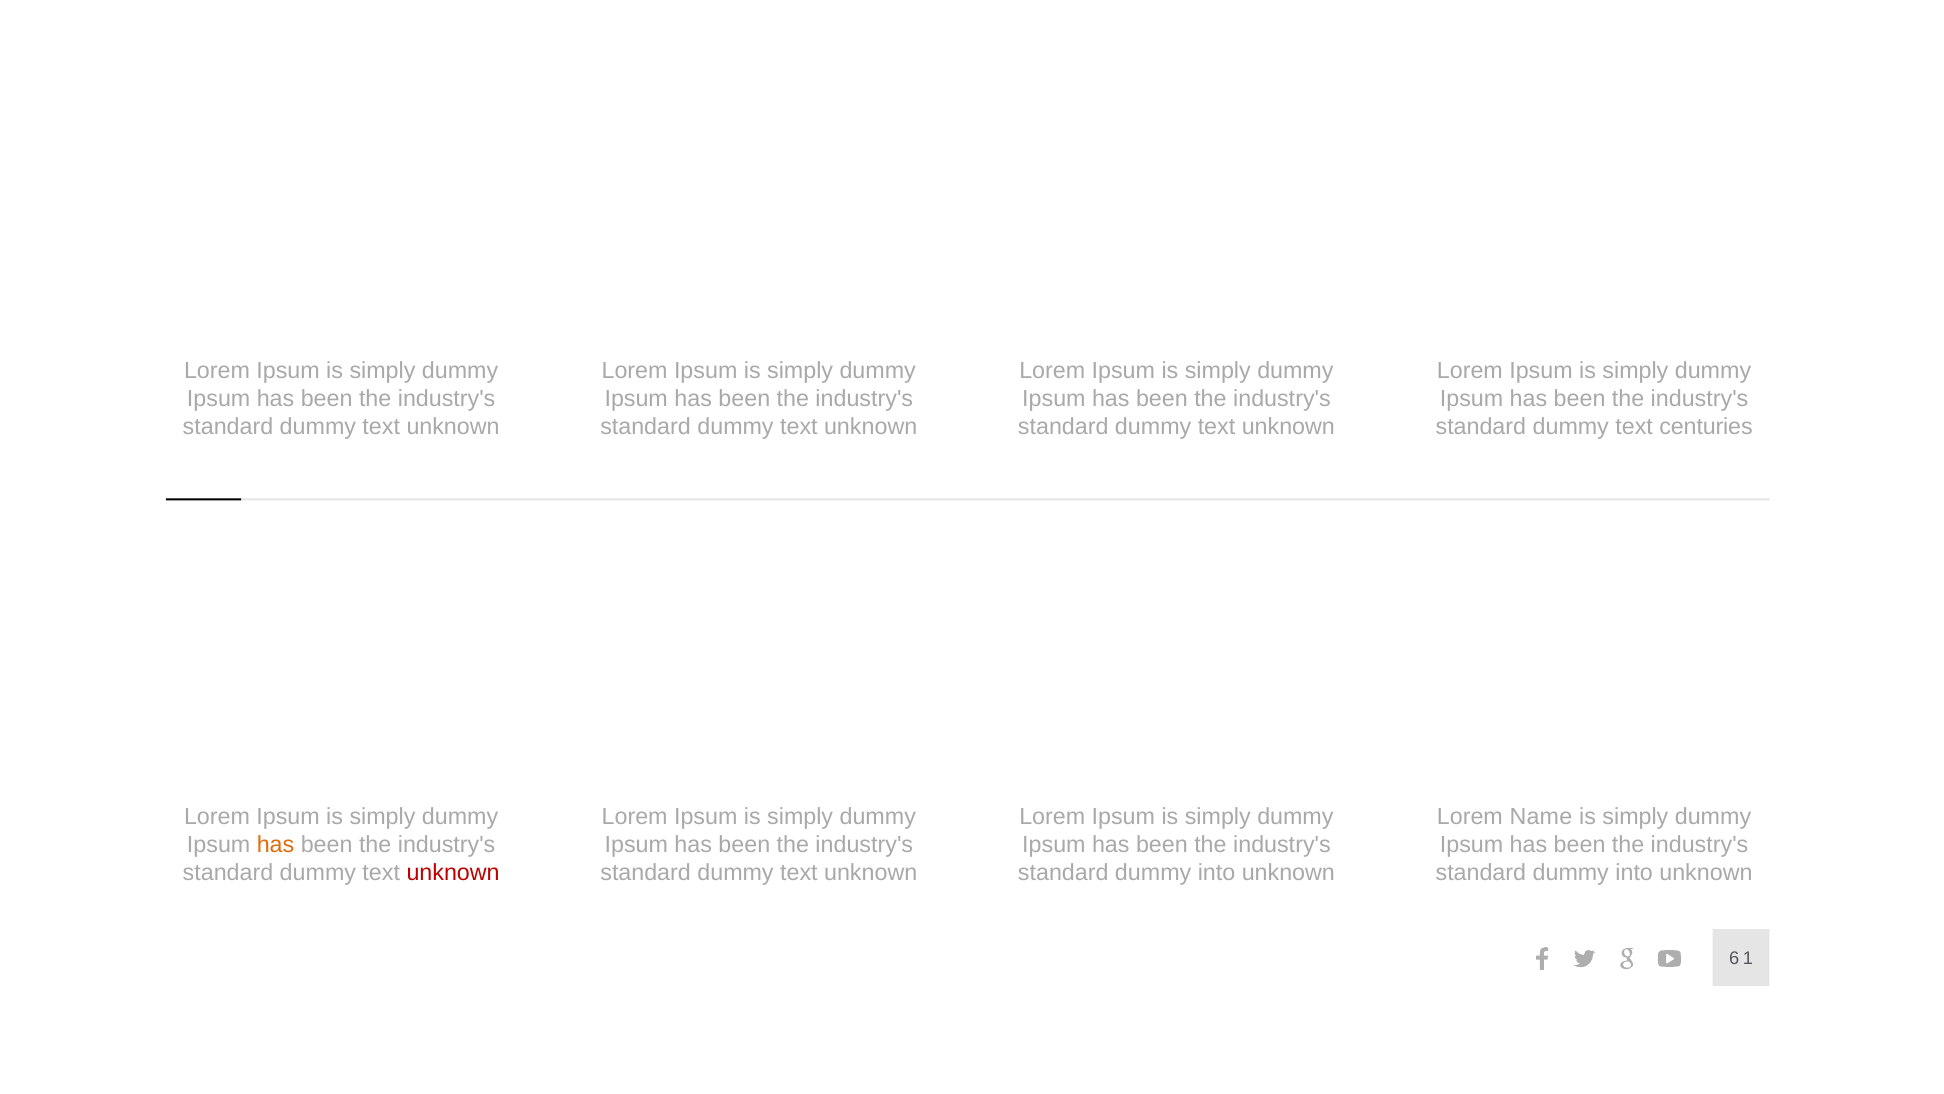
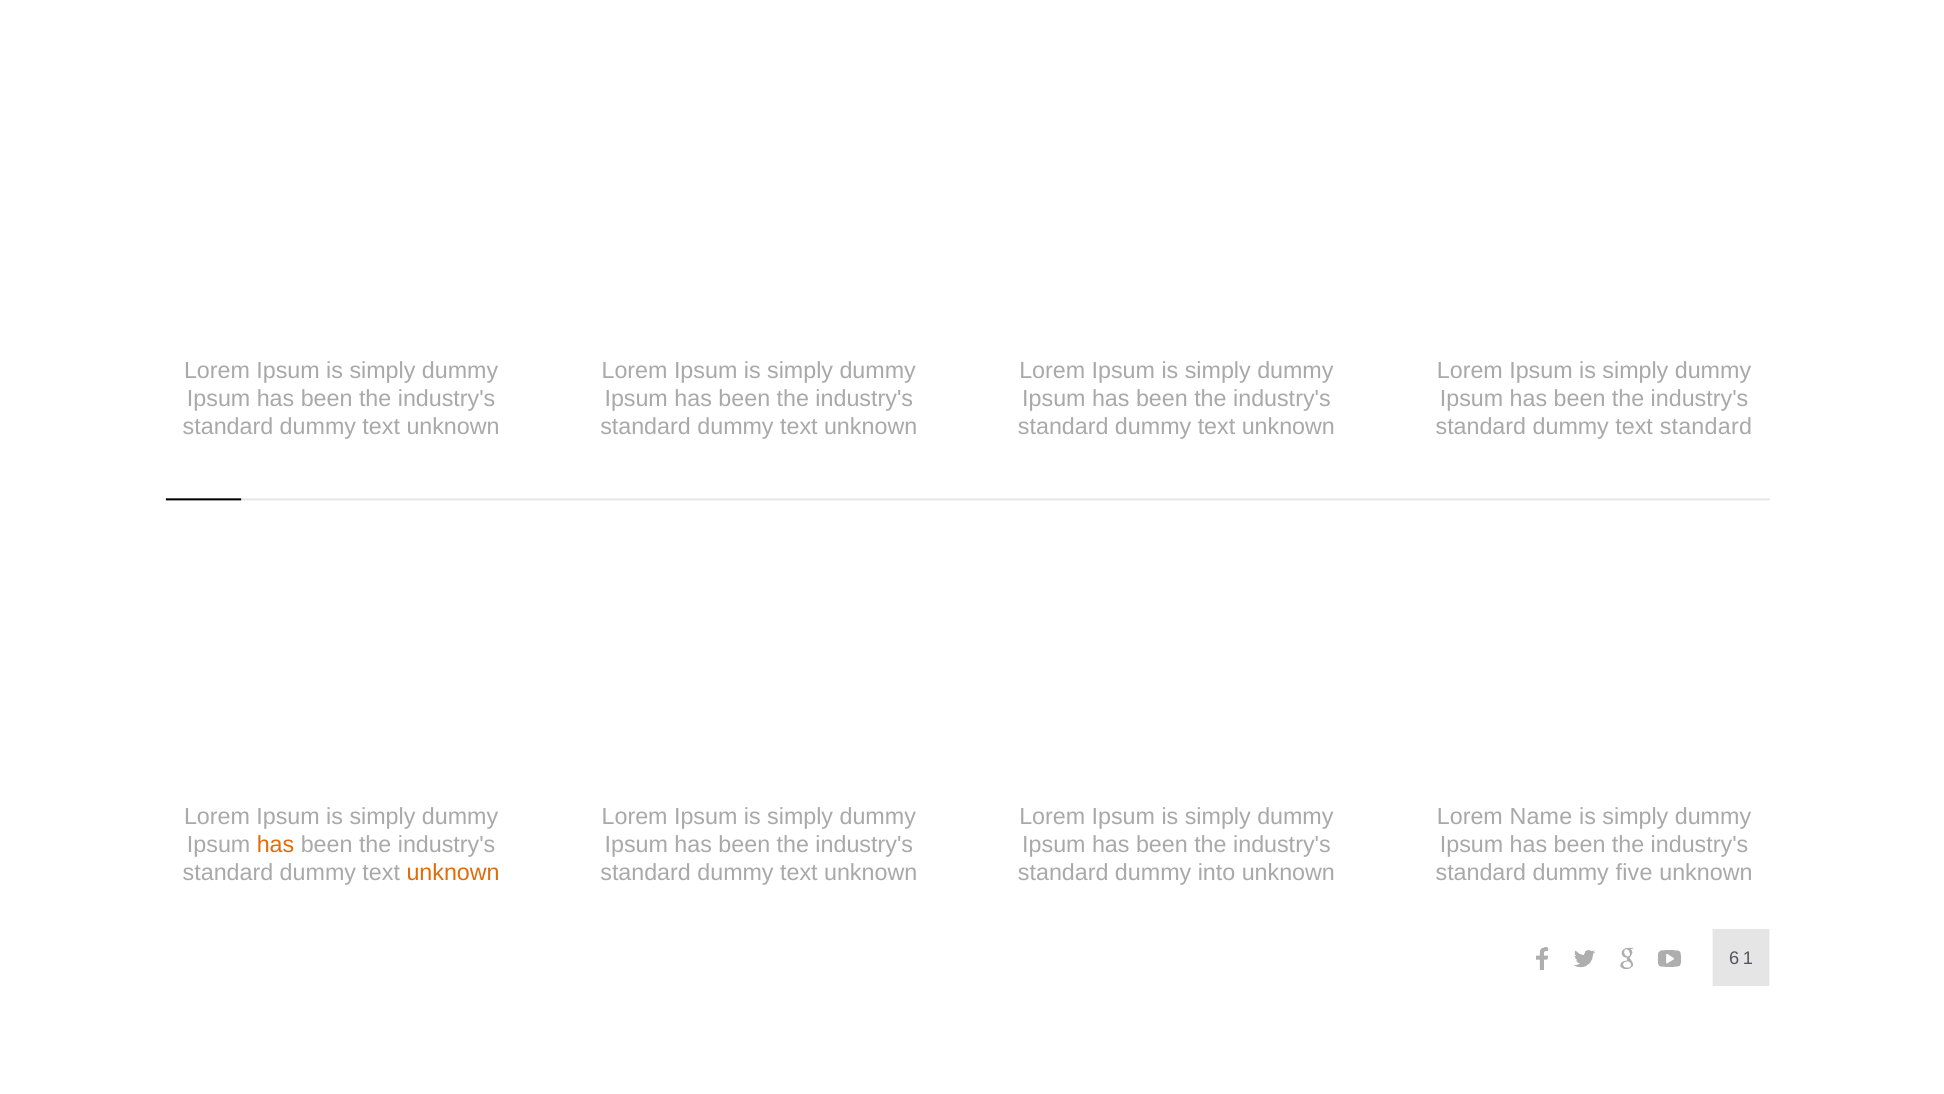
text centuries: centuries -> standard (1706, 427)
unknown colour: red -> orange (453, 872)
into: into -> five (1634, 872)
